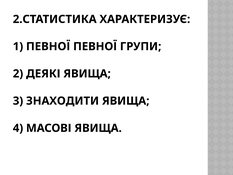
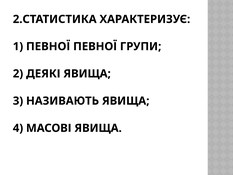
ЗНАХОДИТИ: ЗНАХОДИТИ -> НАЗИВАЮТЬ (63, 101)
